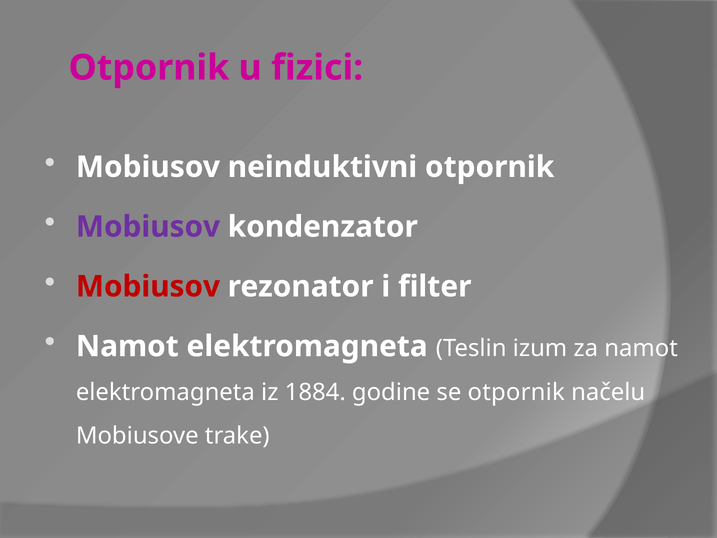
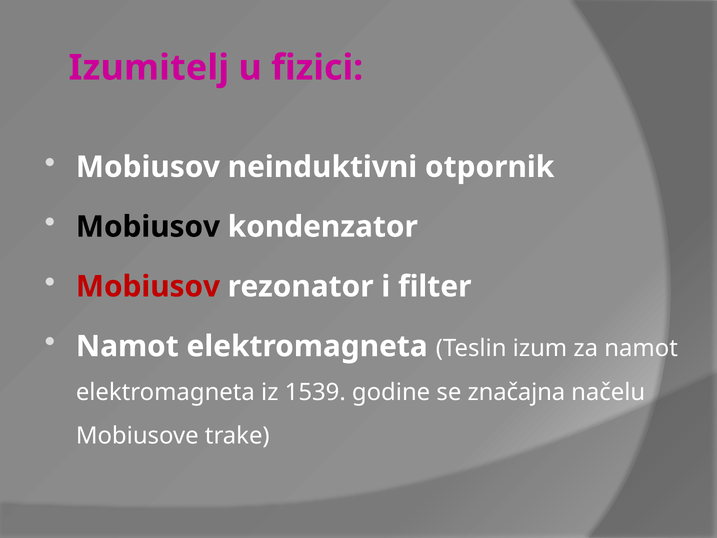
Otpornik: Otpornik -> Izumitelj (149, 68)
Mobiusov colour: purple -> black (148, 227)
1884: 1884 -> 1539 (315, 392)
se otpornik: otpornik -> značajna (516, 392)
